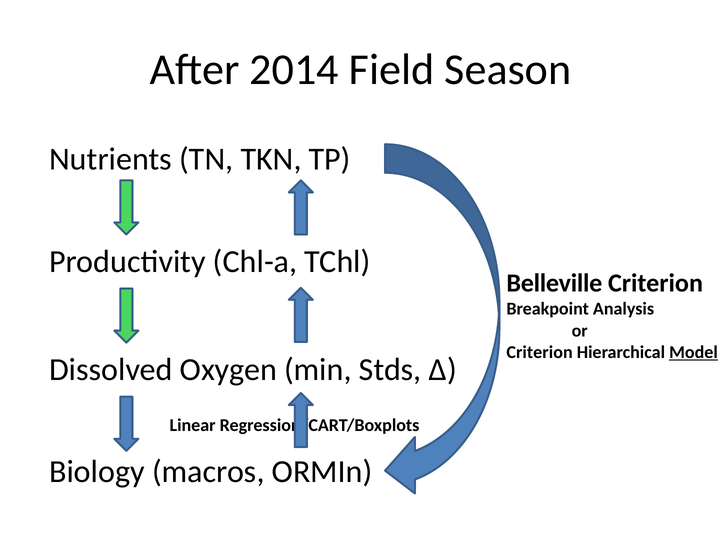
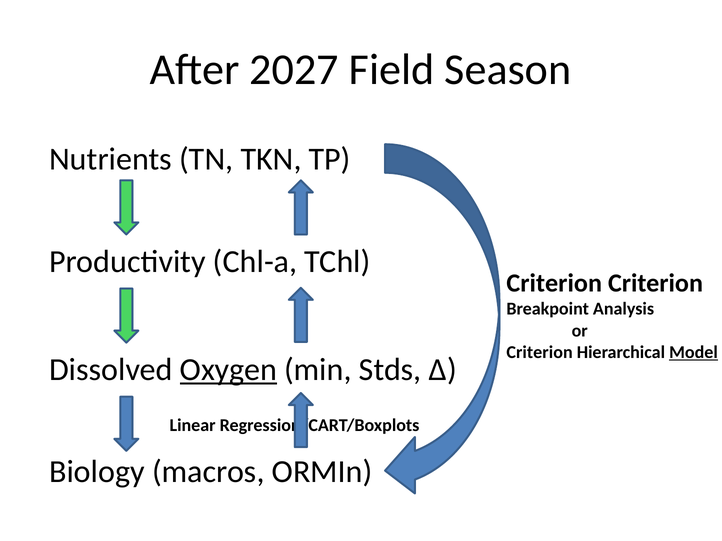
2014: 2014 -> 2027 (294, 70)
Belleville: Belleville -> Criterion (554, 283)
Oxygen underline: none -> present (228, 370)
